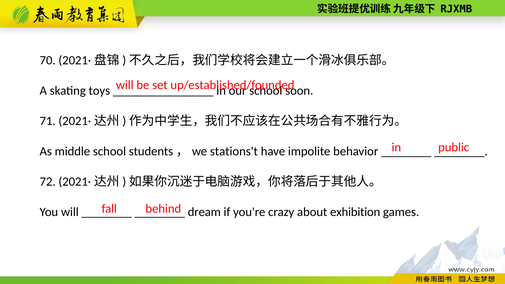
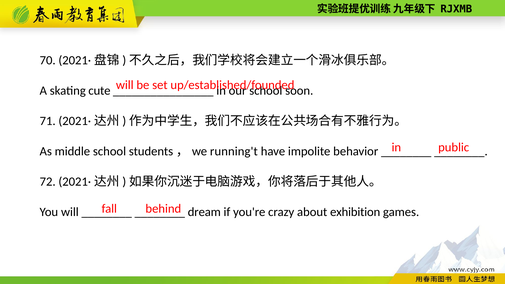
toys: toys -> cute (99, 91)
stations't: stations't -> running't (234, 151)
